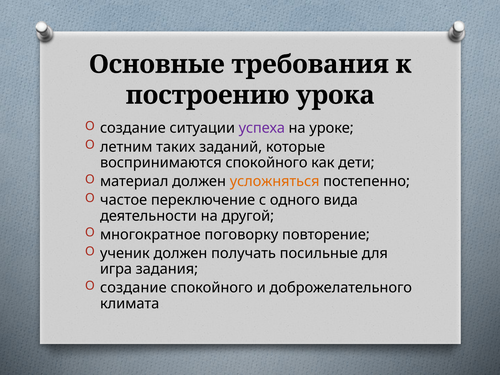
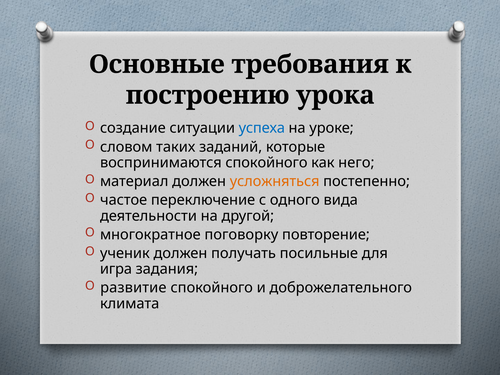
успеха colour: purple -> blue (262, 128)
летним: летним -> словом (126, 147)
дети: дети -> него (356, 163)
создание: создание -> развитие (133, 288)
